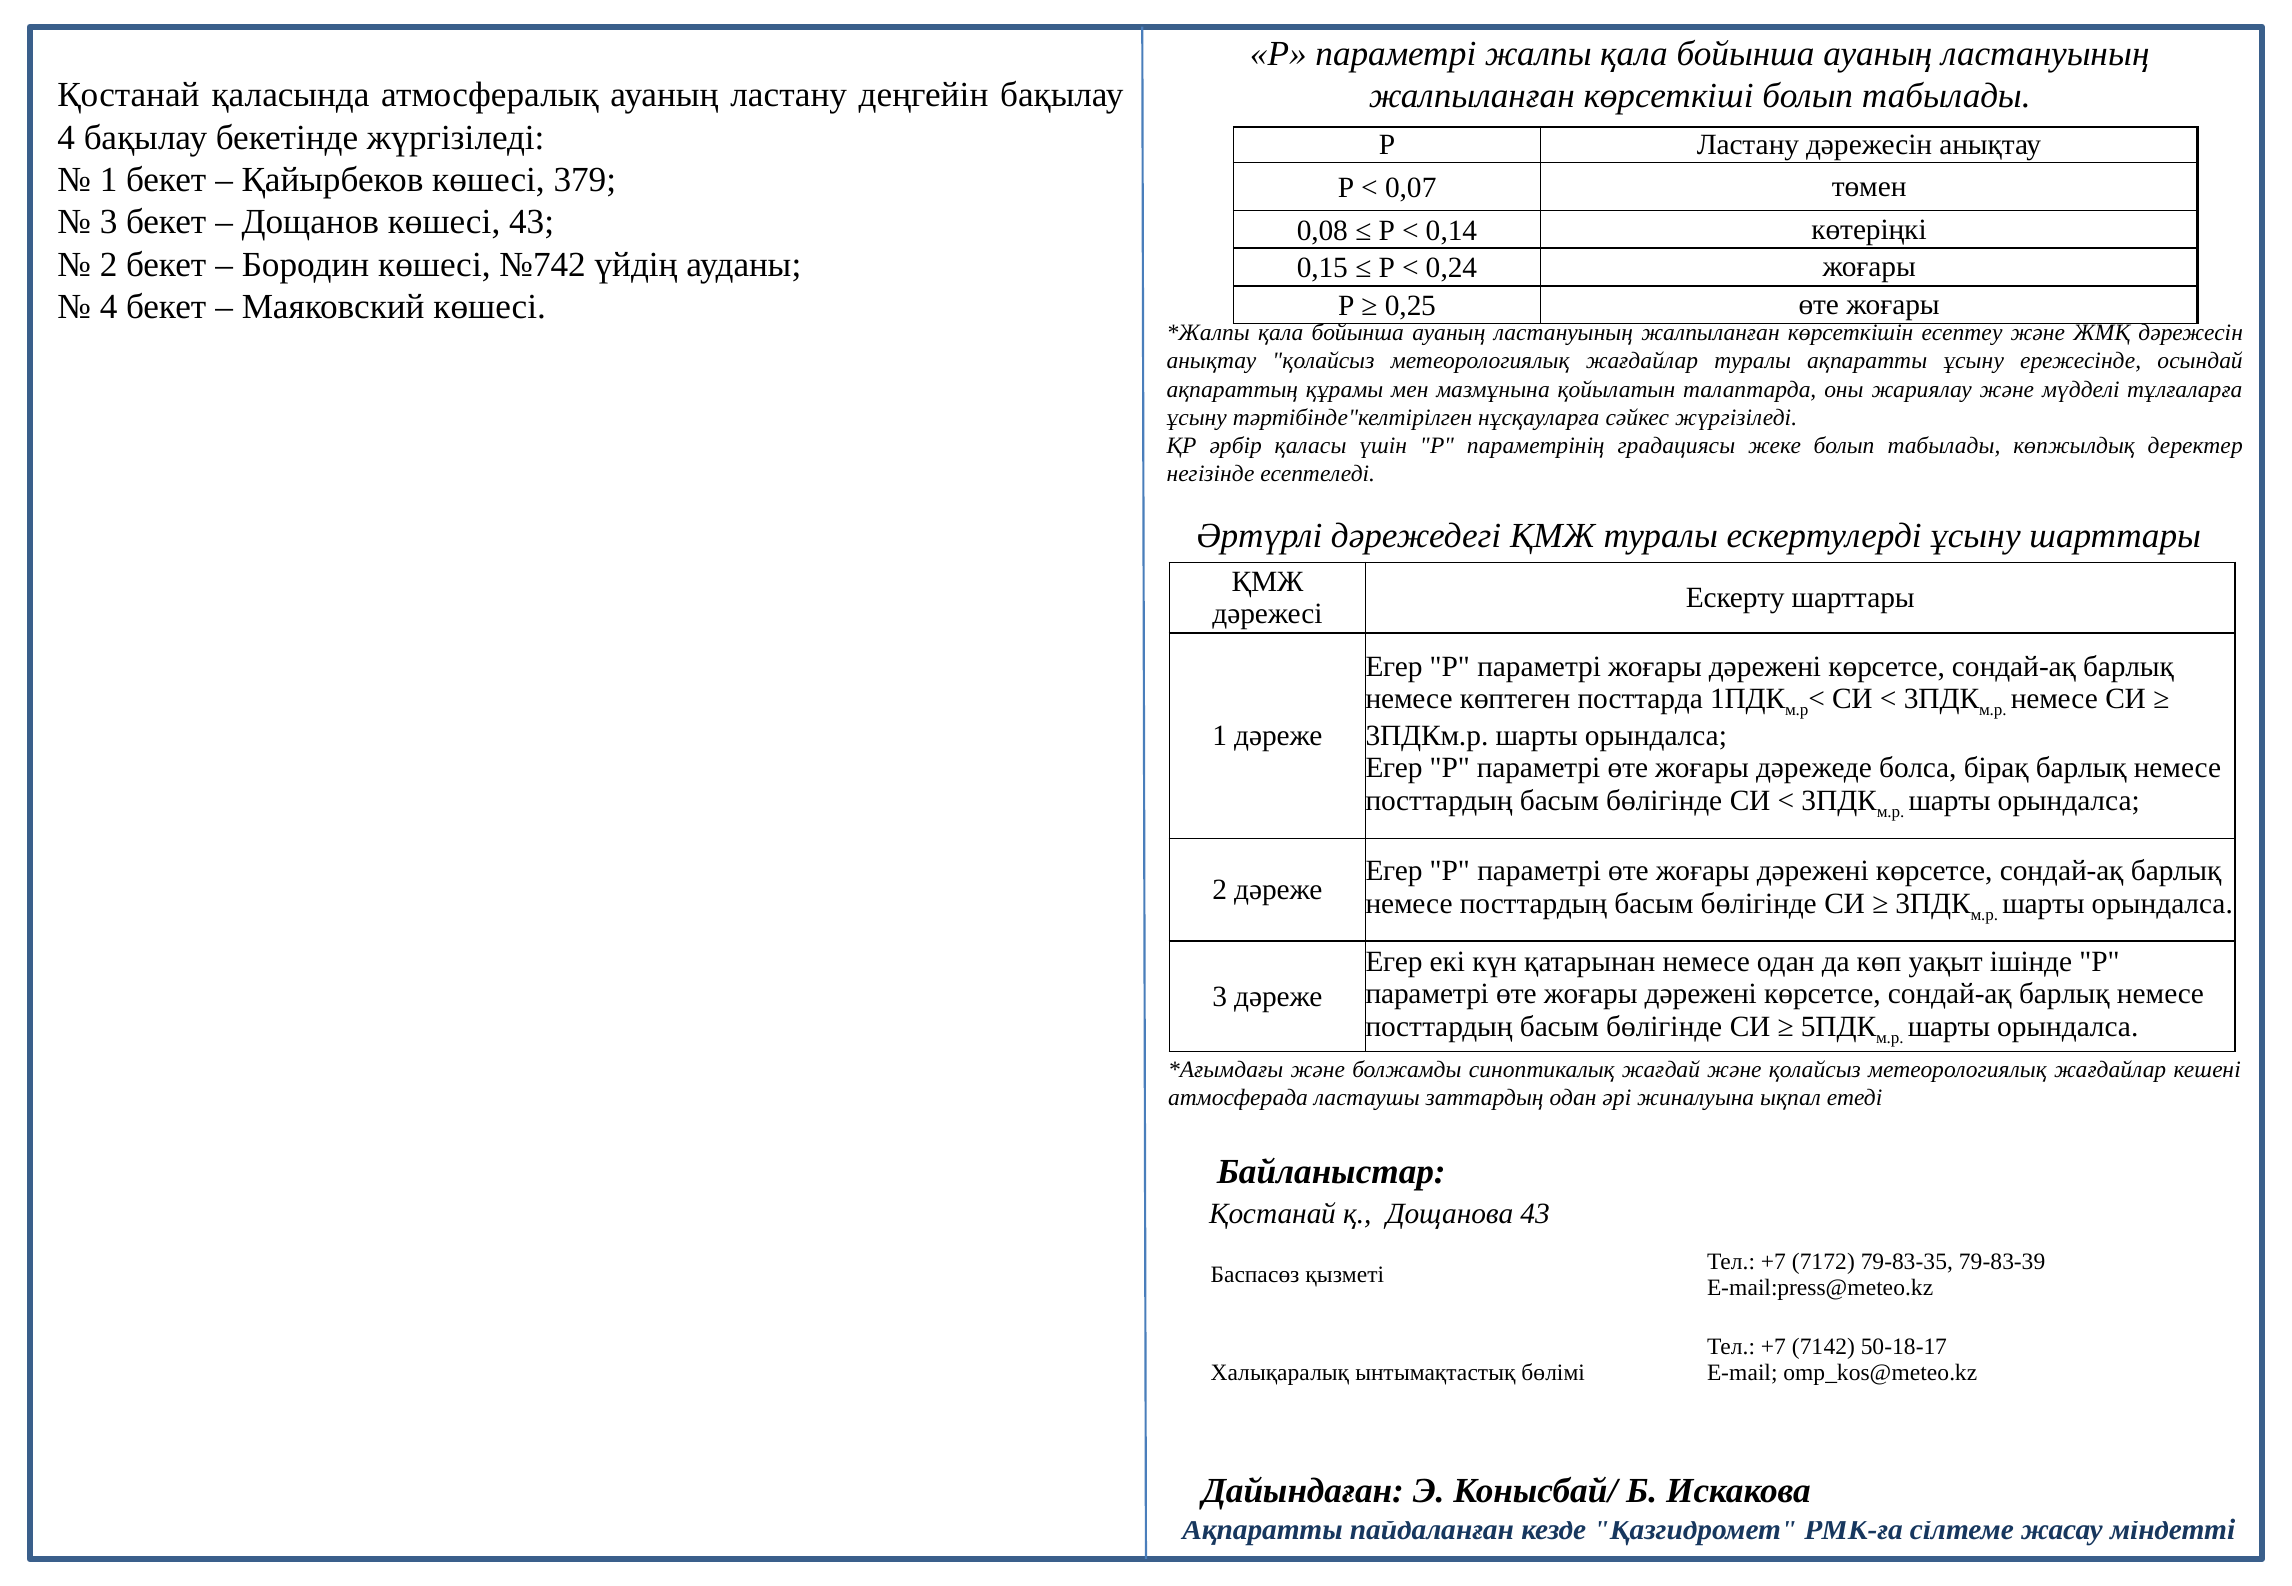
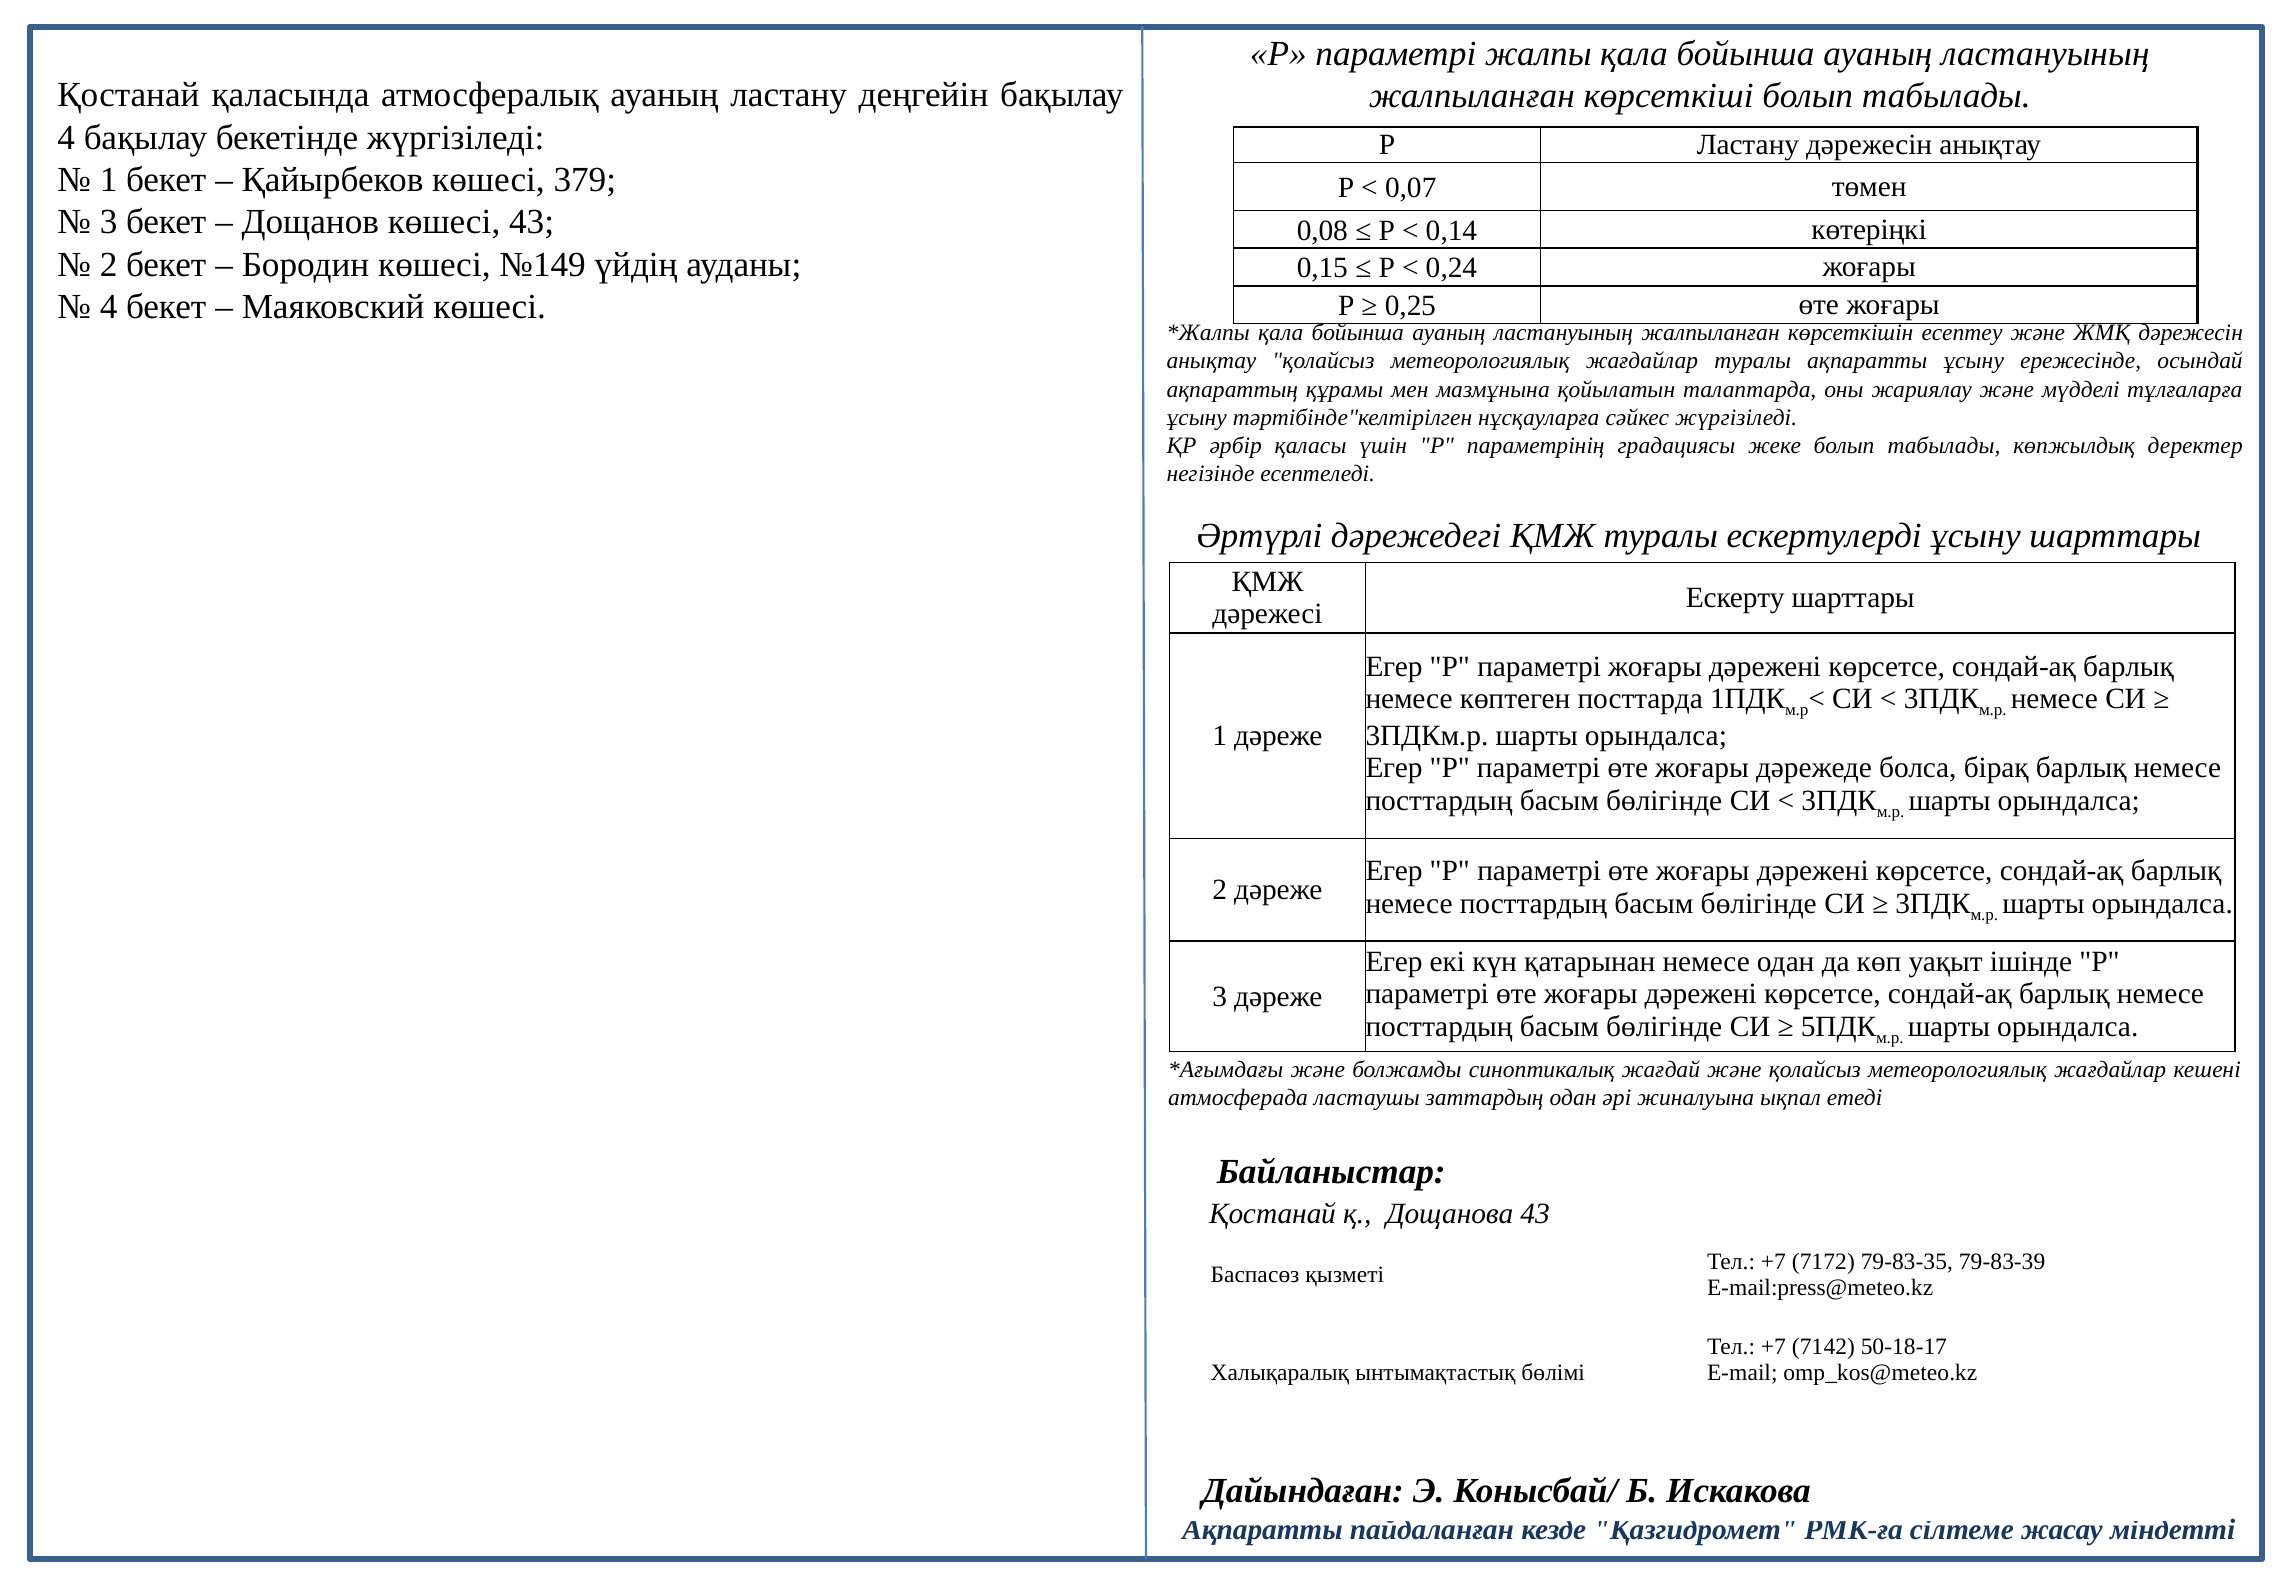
№742: №742 -> №149 (543, 265)
